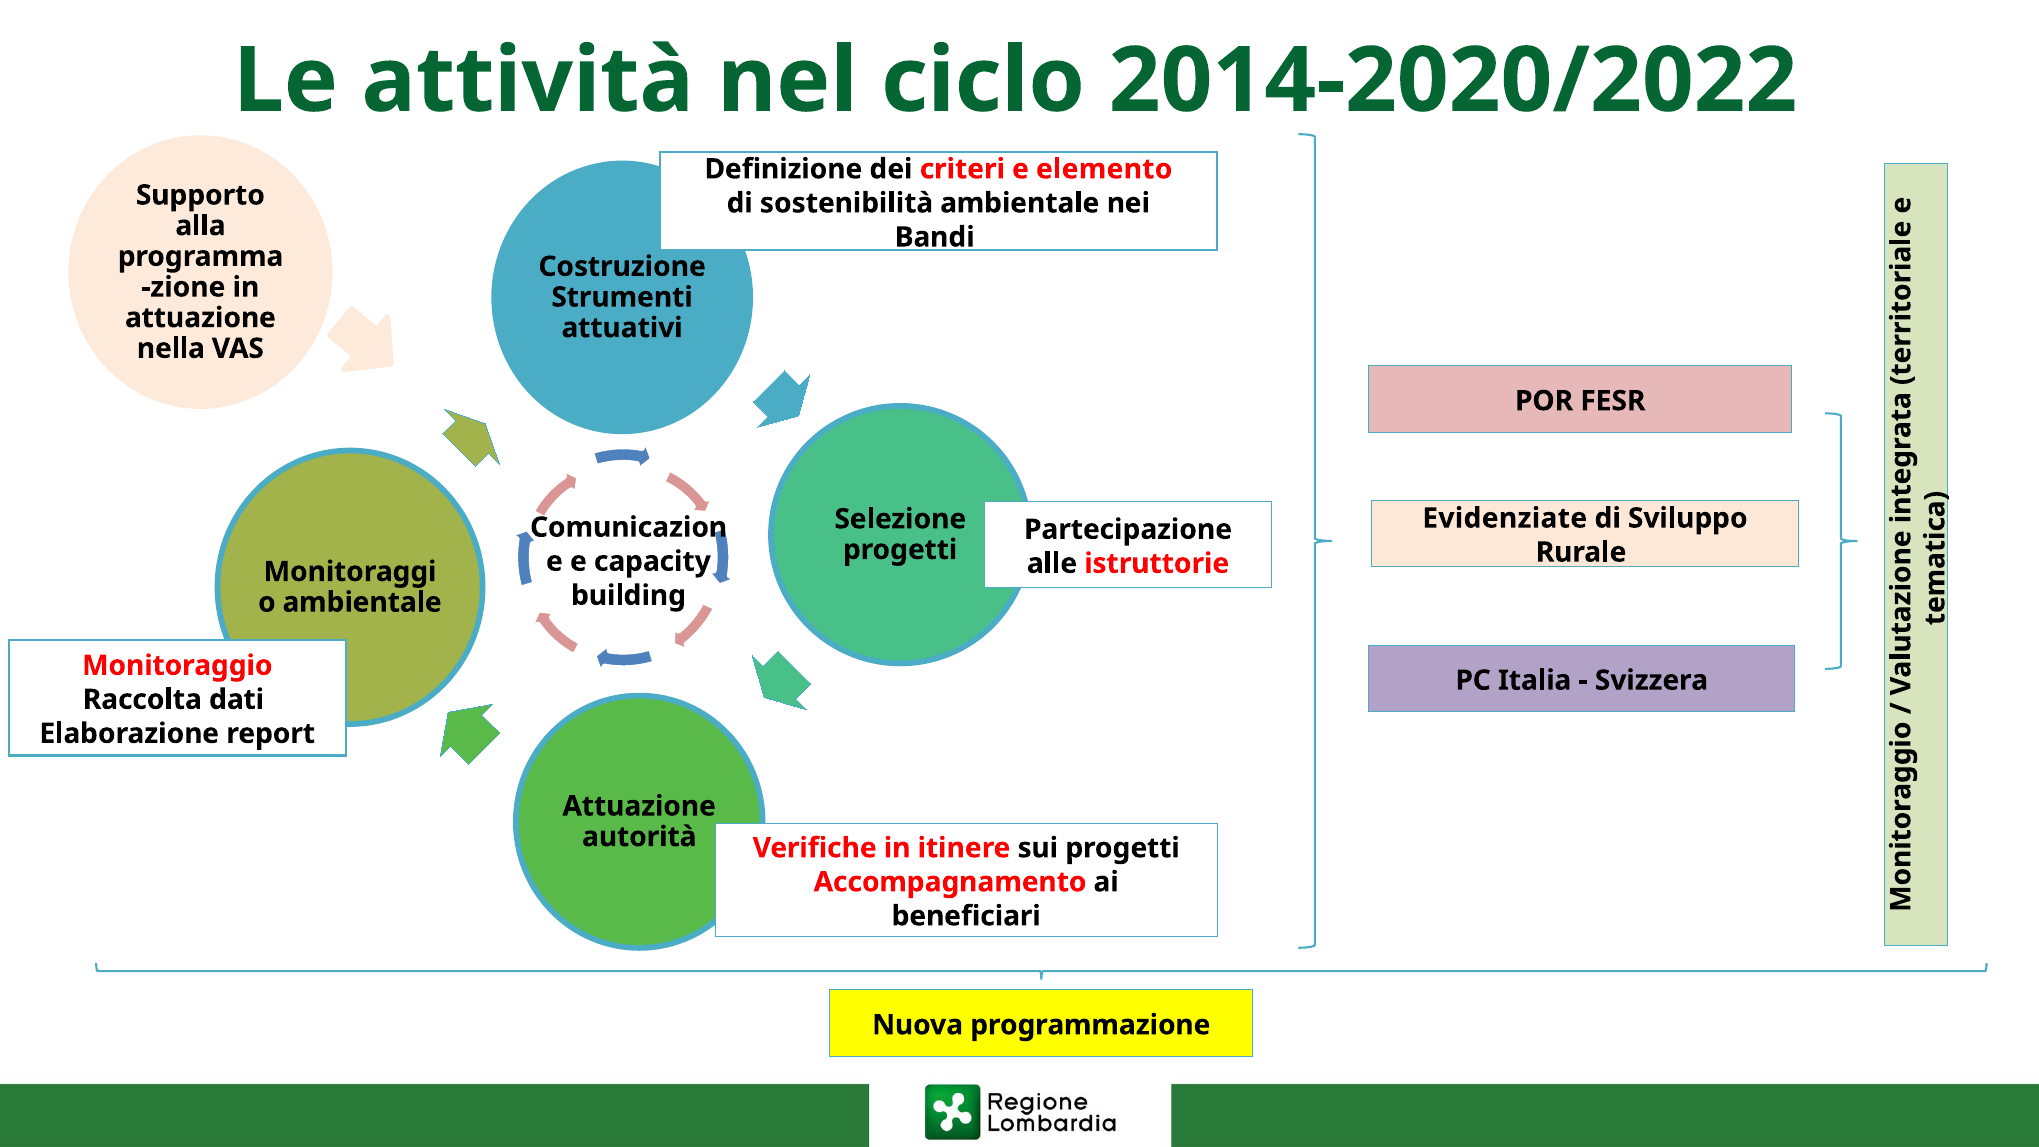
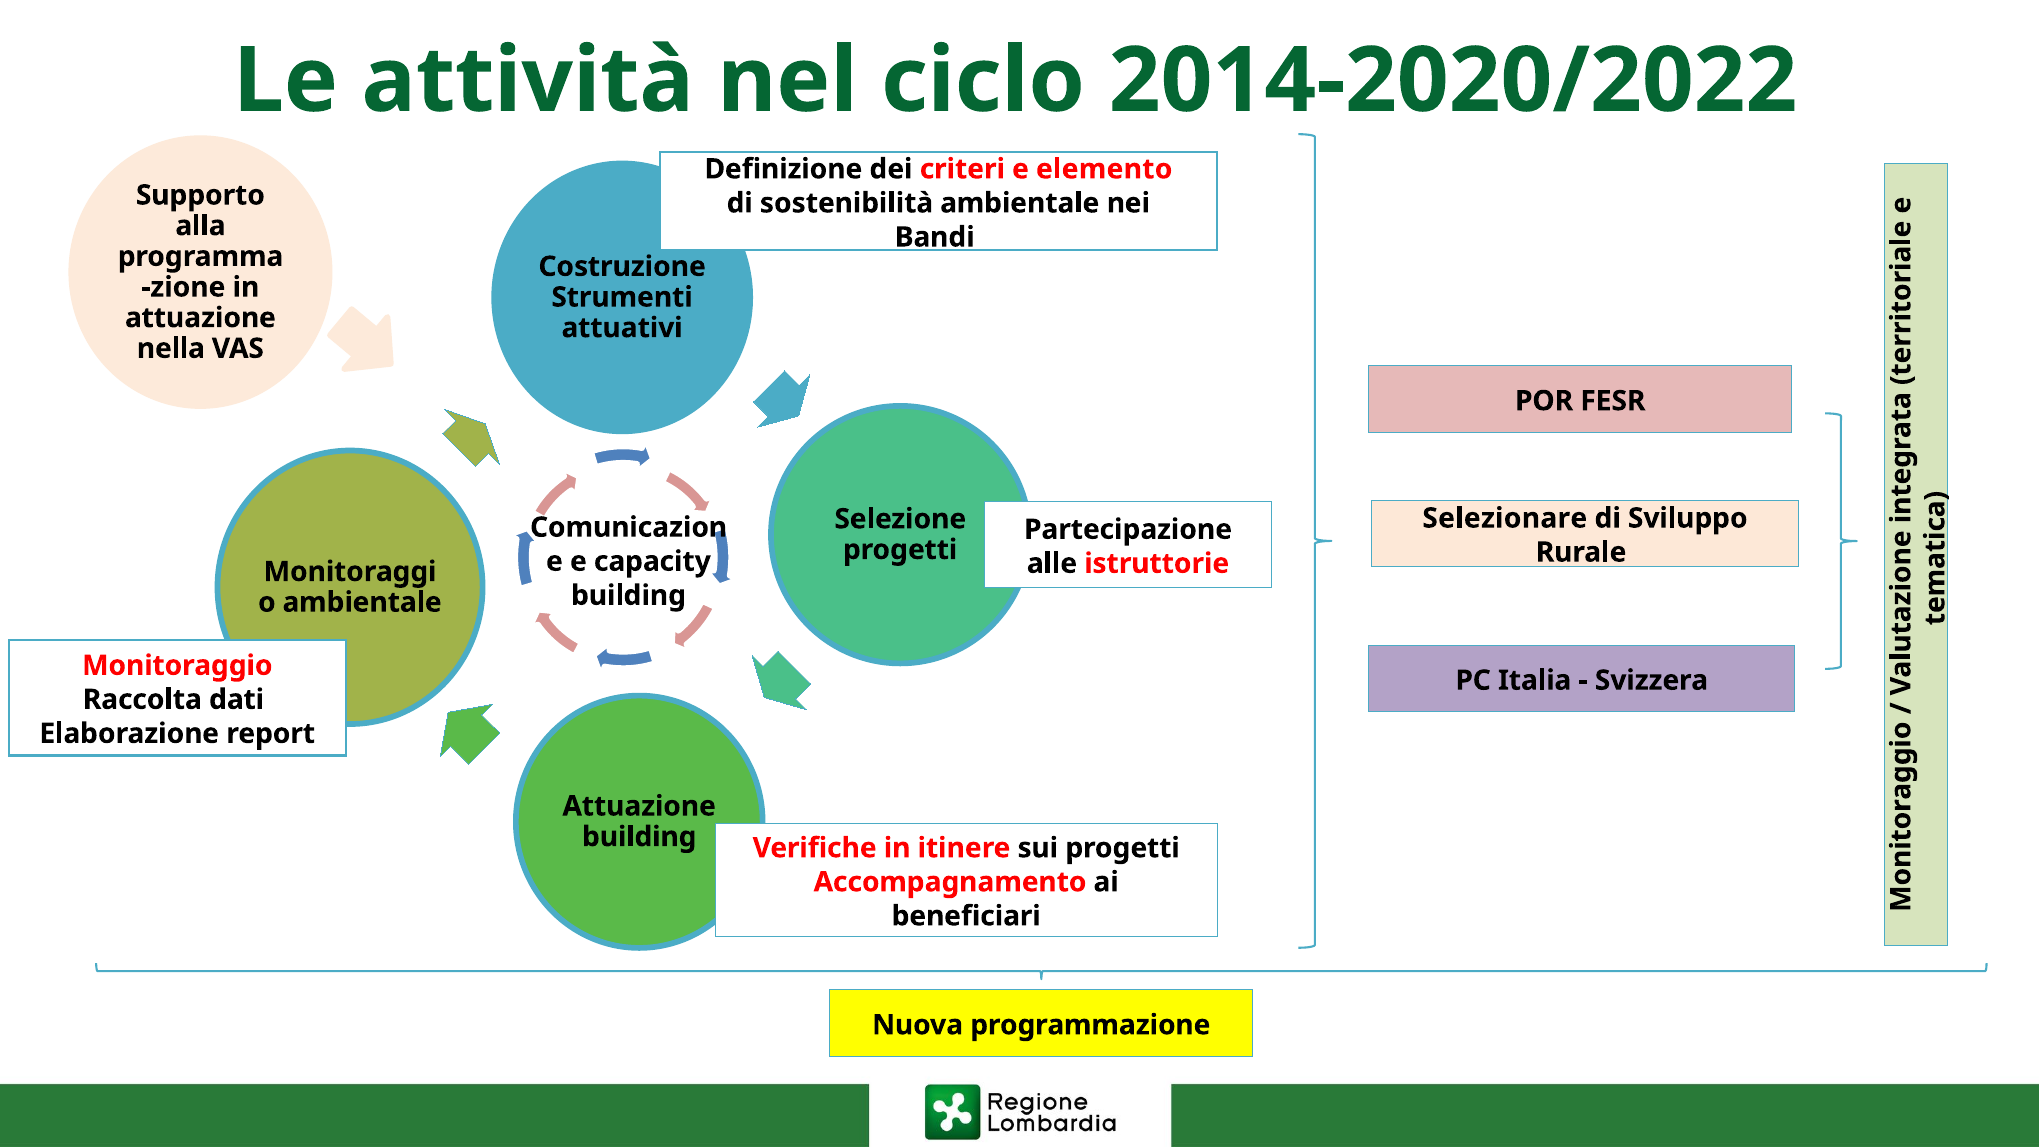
Evidenziate: Evidenziate -> Selezionare (1505, 518)
autorità: autorità -> building (639, 837)
